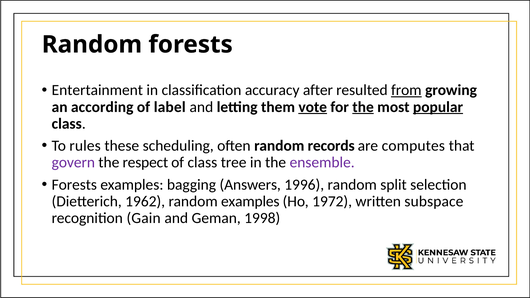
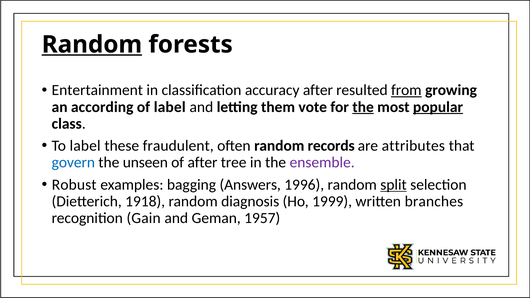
Random underline: none -> present (92, 45)
vote underline: present -> none (313, 107)
To rules: rules -> label (85, 146)
scheduling: scheduling -> fraudulent (178, 146)
computes: computes -> attributes (413, 146)
govern colour: purple -> blue (73, 163)
respect: respect -> unseen (145, 163)
of class: class -> after (202, 163)
Forests: Forests -> Robust (74, 185)
split underline: none -> present (394, 185)
1962: 1962 -> 1918 (145, 201)
random examples: examples -> diagnosis (250, 201)
1972: 1972 -> 1999 (332, 201)
subspace: subspace -> branches (434, 201)
1998: 1998 -> 1957 (262, 218)
